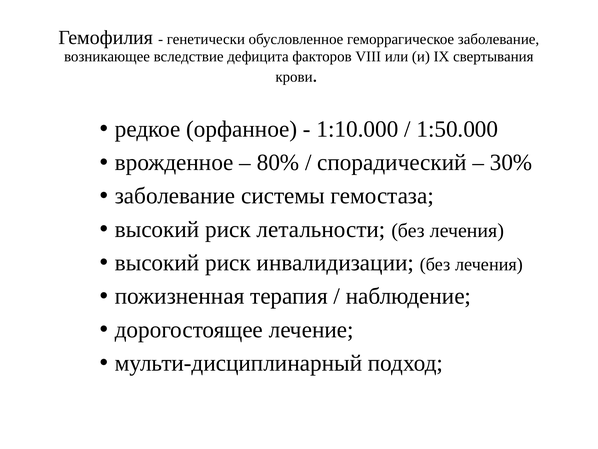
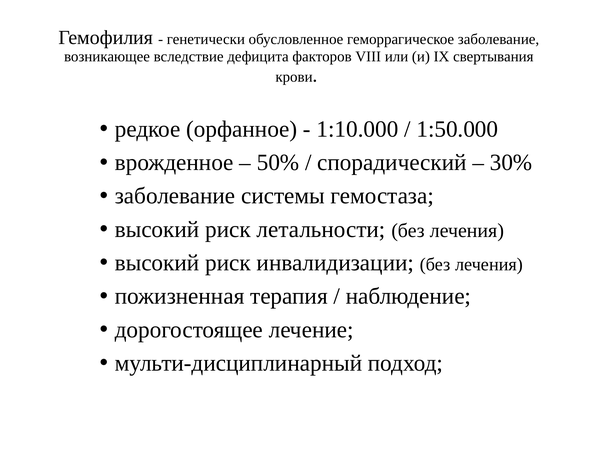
80%: 80% -> 50% (278, 162)
